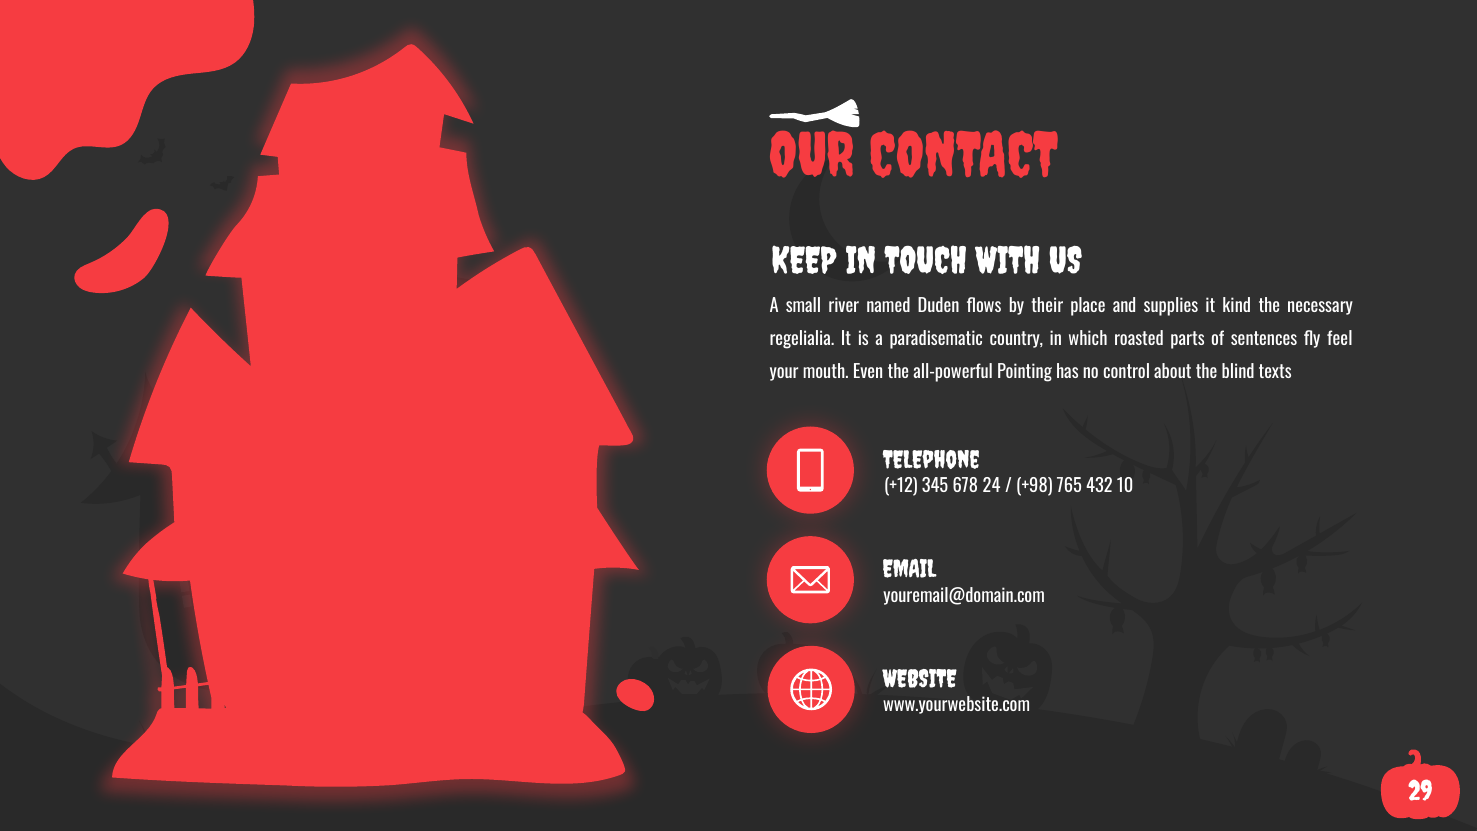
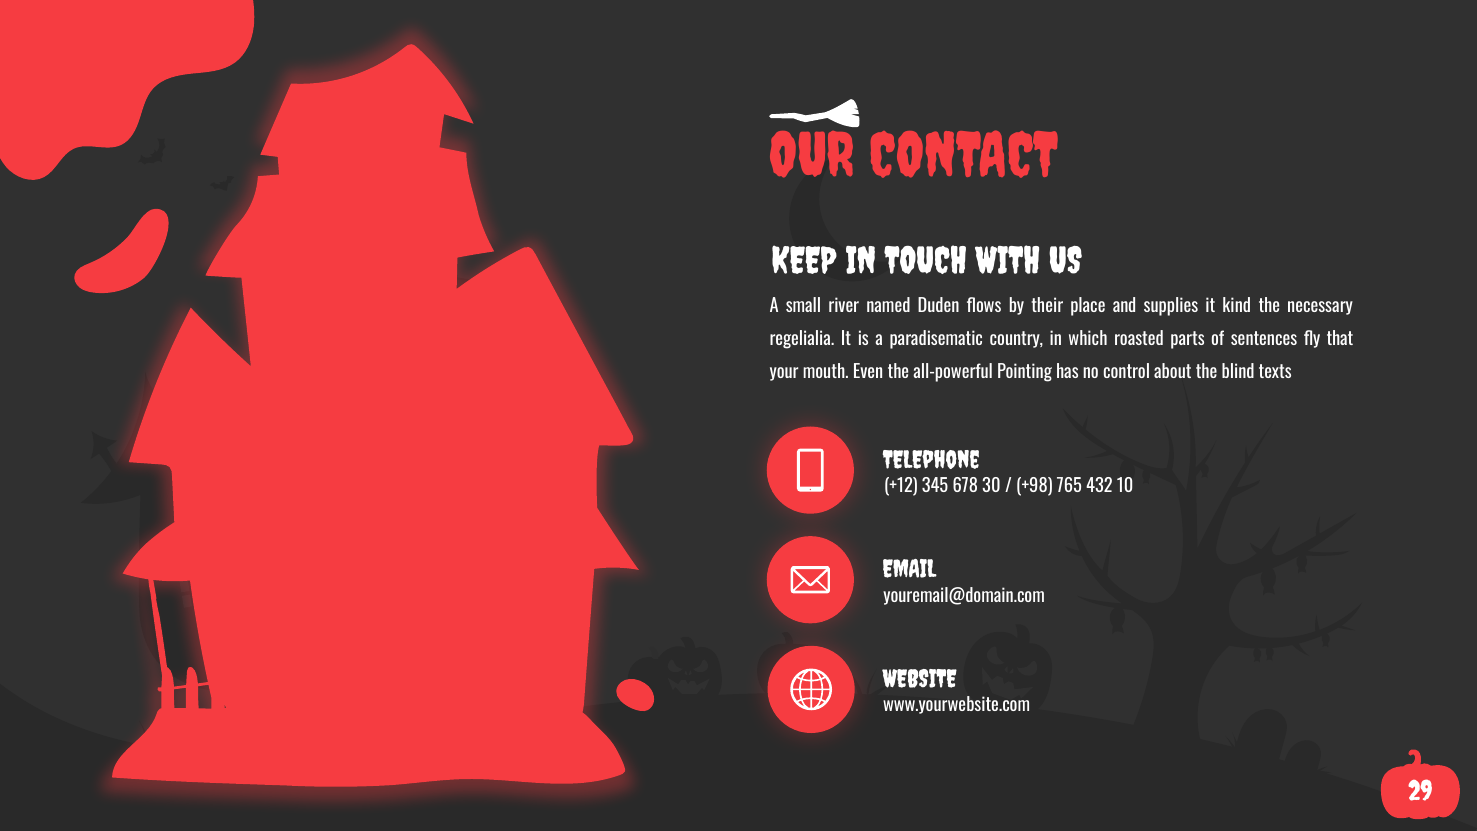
feel: feel -> that (1340, 339)
24: 24 -> 30 (992, 486)
